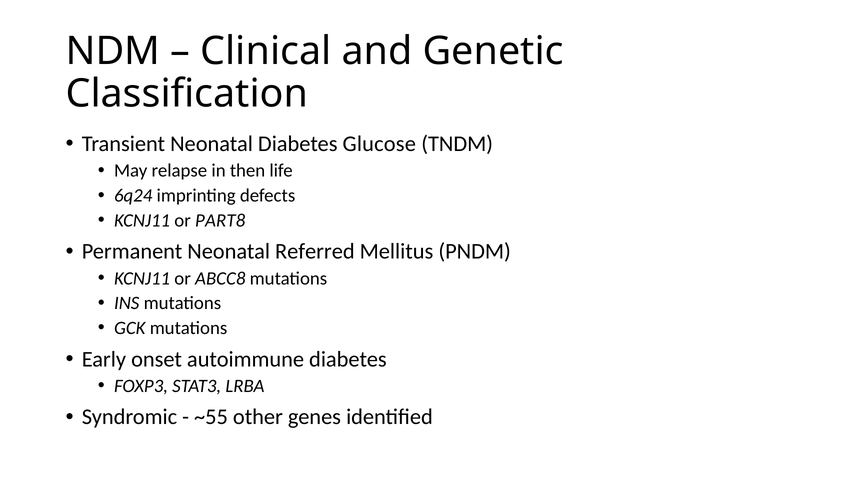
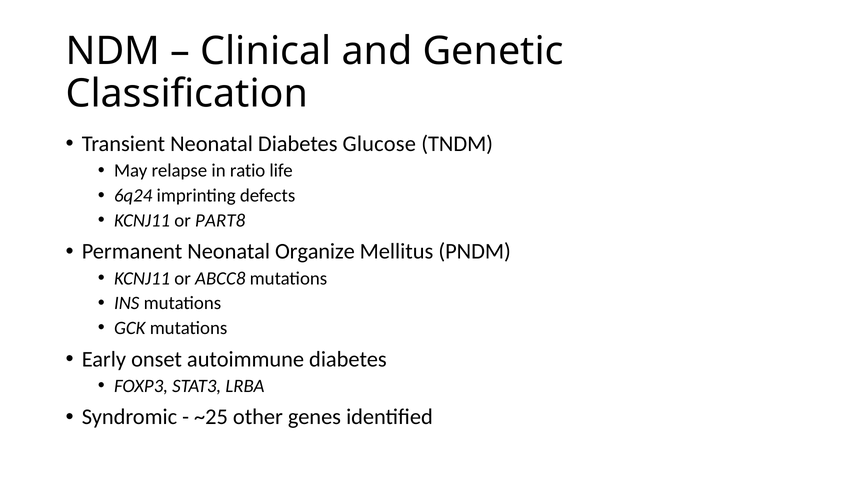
then: then -> ratio (248, 171)
Referred: Referred -> Organize (315, 252)
~55: ~55 -> ~25 (211, 417)
